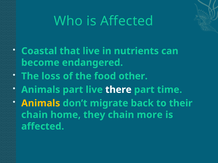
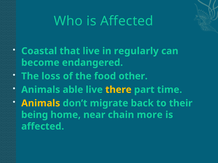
nutrients: nutrients -> regularly (136, 51)
Animals part: part -> able (73, 90)
there colour: white -> yellow (118, 90)
chain: chain -> being (35, 115)
they: they -> near (94, 115)
